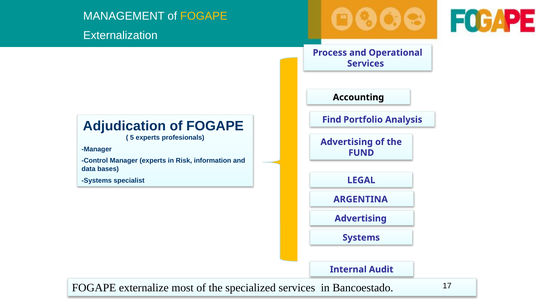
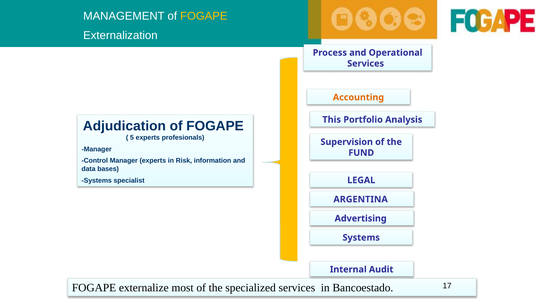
Accounting colour: black -> orange (358, 97)
Find: Find -> This (332, 120)
Advertising: Advertising -> Supervision (347, 142)
